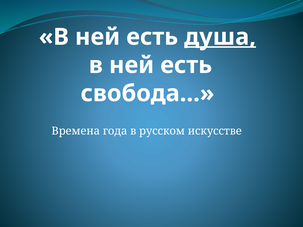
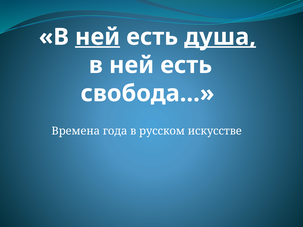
ней underline: none -> present (98, 37)
